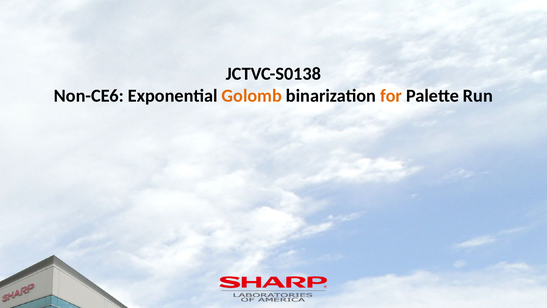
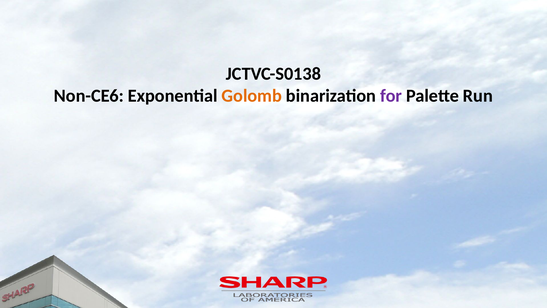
for colour: orange -> purple (391, 96)
